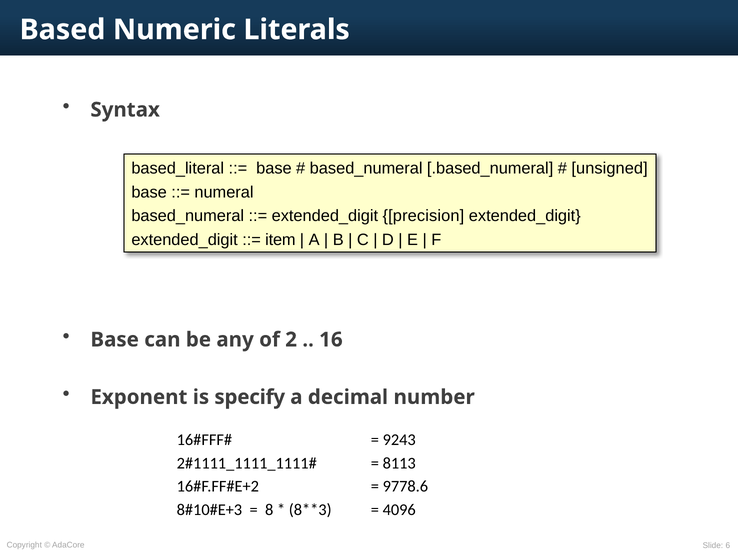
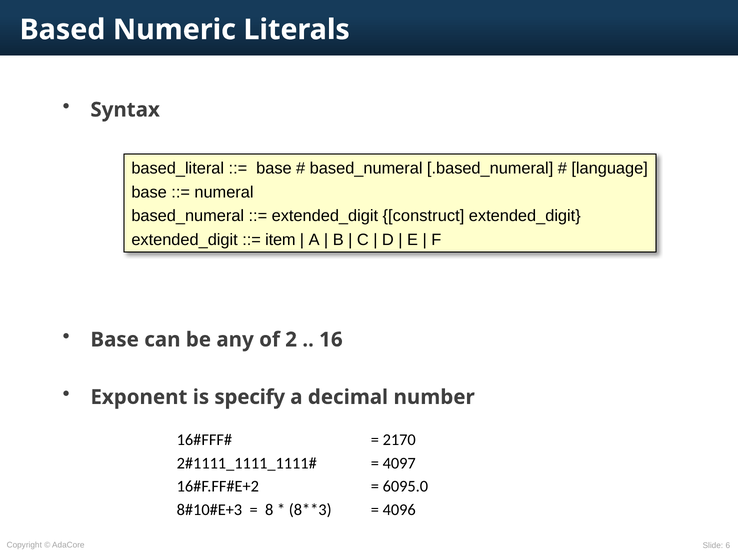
unsigned: unsigned -> language (610, 168)
precision: precision -> construct (423, 216)
9243: 9243 -> 2170 (399, 439)
8113: 8113 -> 4097 (399, 463)
9778.6: 9778.6 -> 6095.0 (405, 486)
